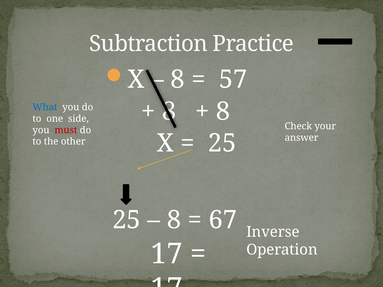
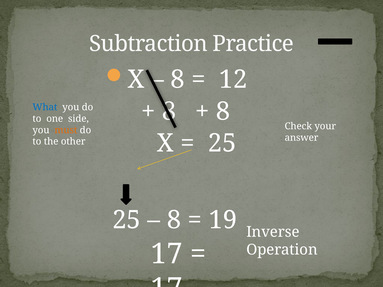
57: 57 -> 12 (233, 80)
must colour: red -> orange (66, 130)
67: 67 -> 19 (223, 220)
